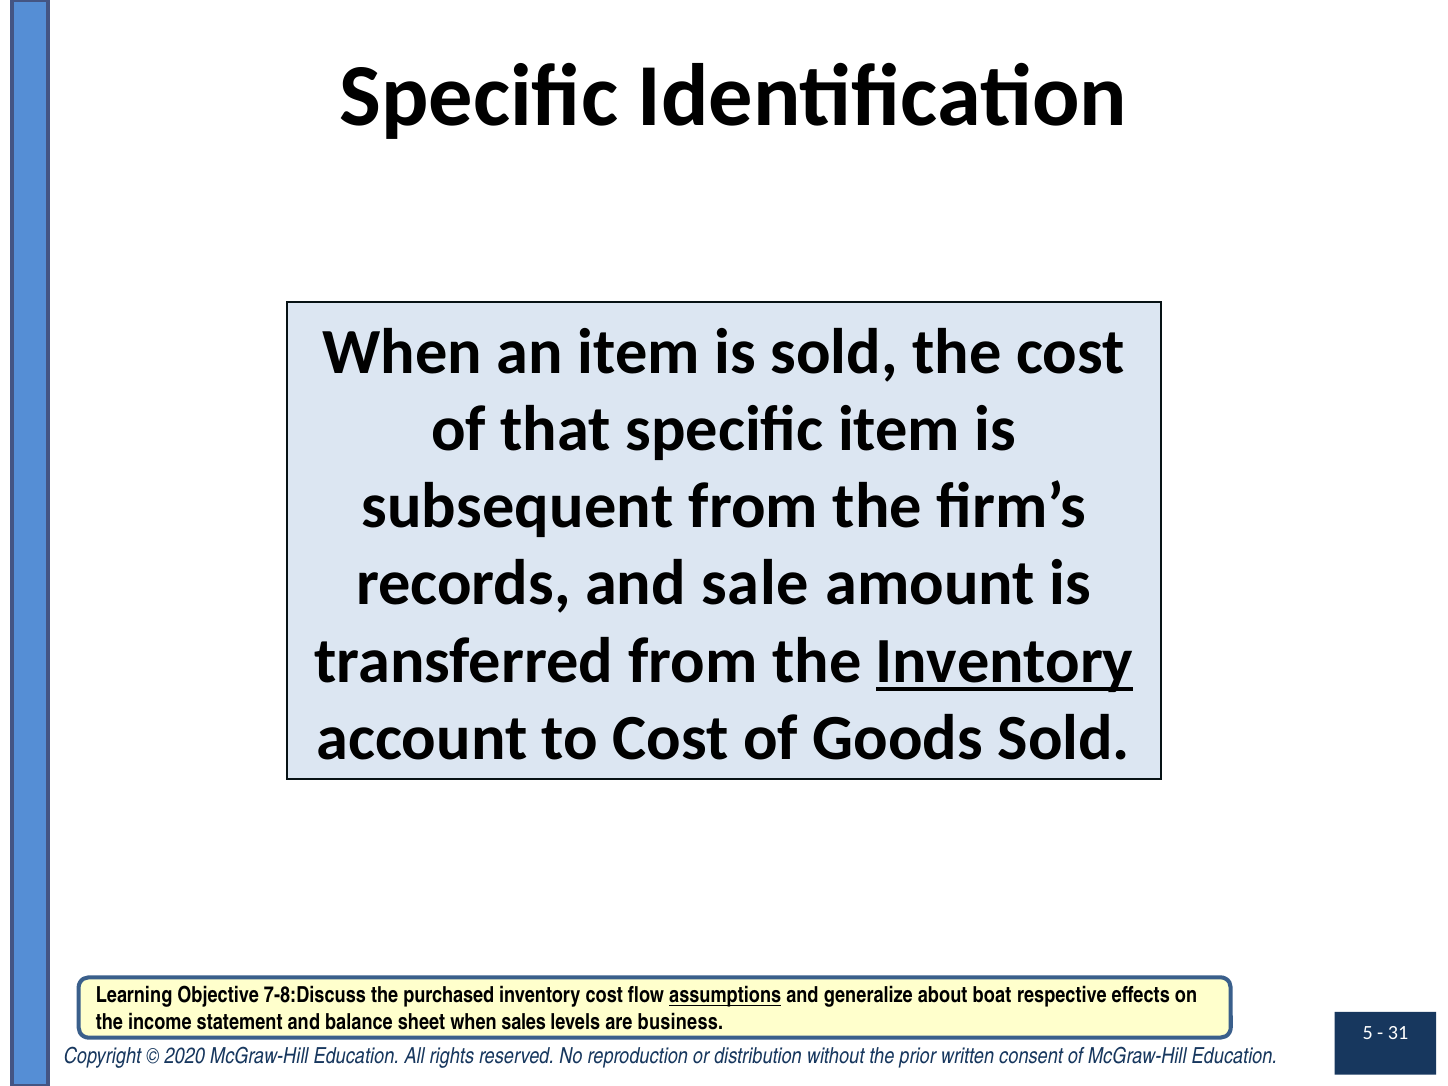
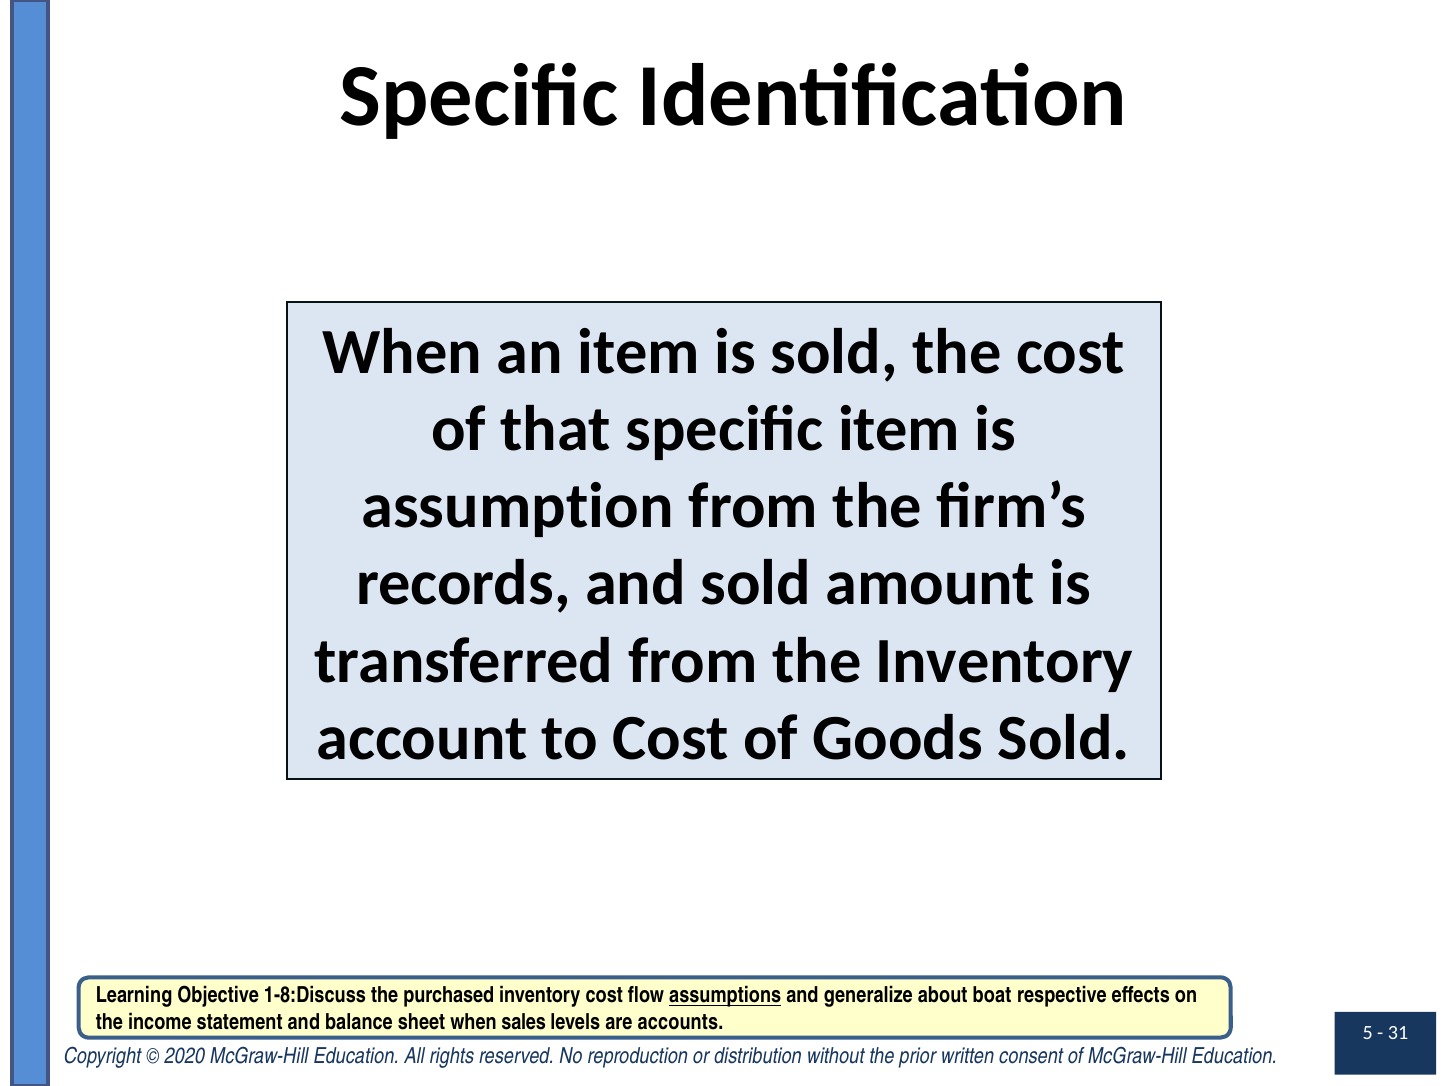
subsequent: subsequent -> assumption (518, 506)
and sale: sale -> sold (756, 584)
Inventory underline: present -> none (1004, 661)
7-8:Discuss: 7-8:Discuss -> 1-8:Discuss (315, 996)
business: business -> accounts (681, 1022)
